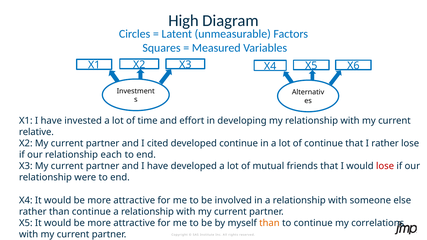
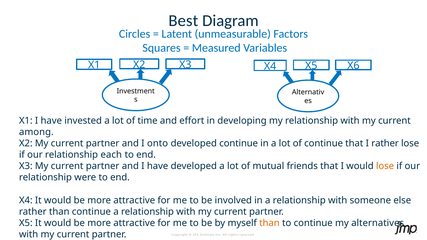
High: High -> Best (183, 21)
relative: relative -> among (36, 132)
cited: cited -> onto (158, 144)
lose colour: red -> orange (385, 166)
my correlations: correlations -> alternatives (378, 223)
